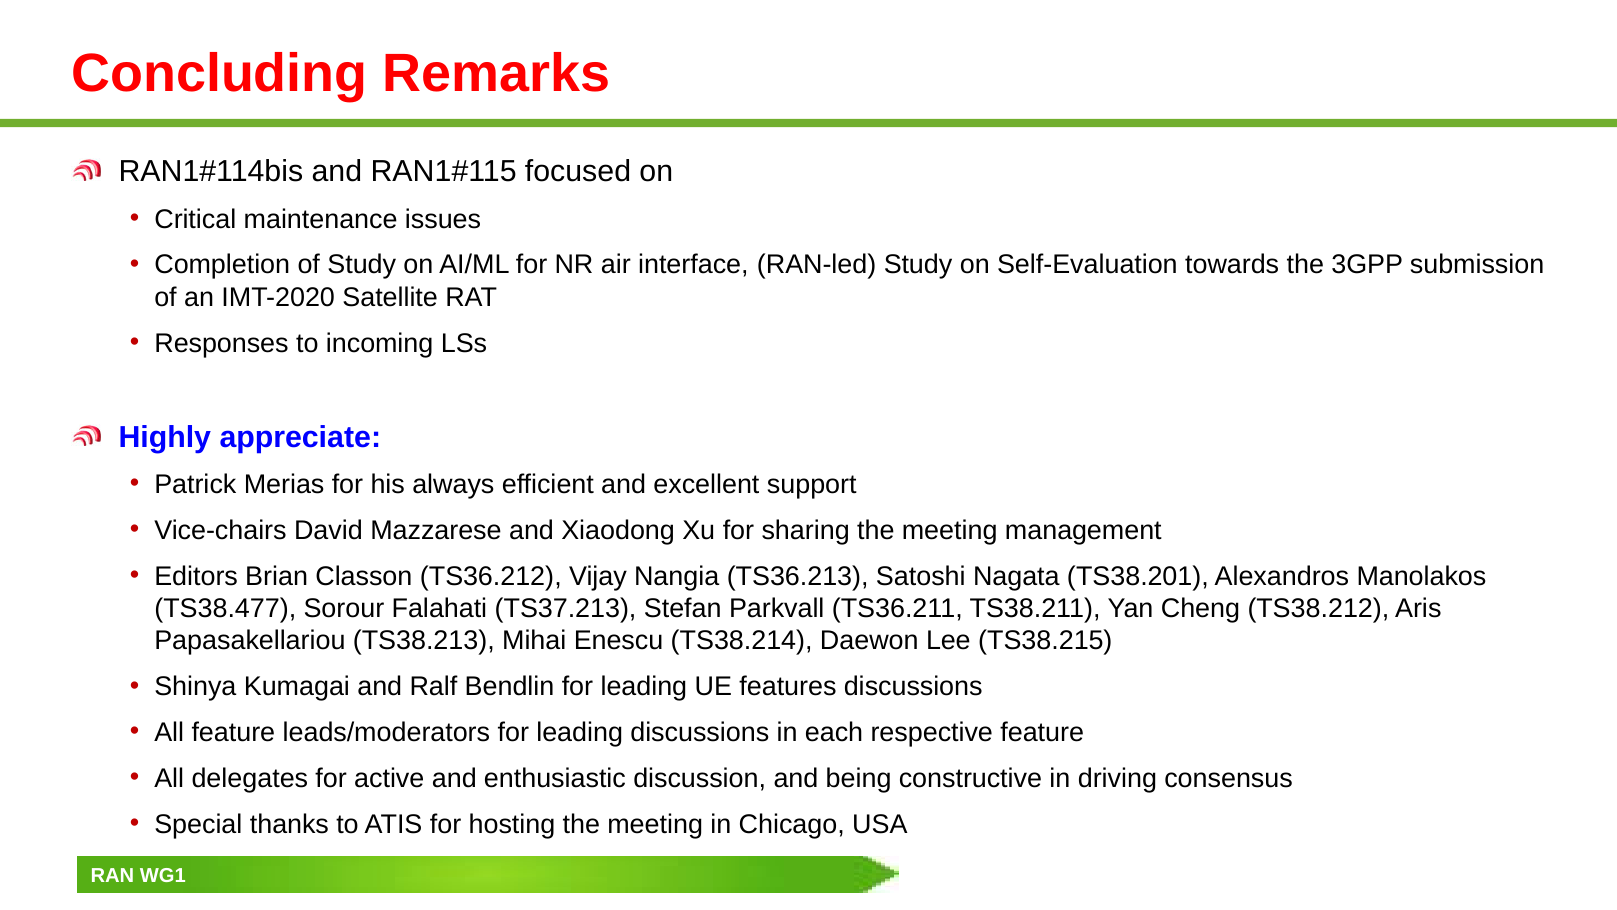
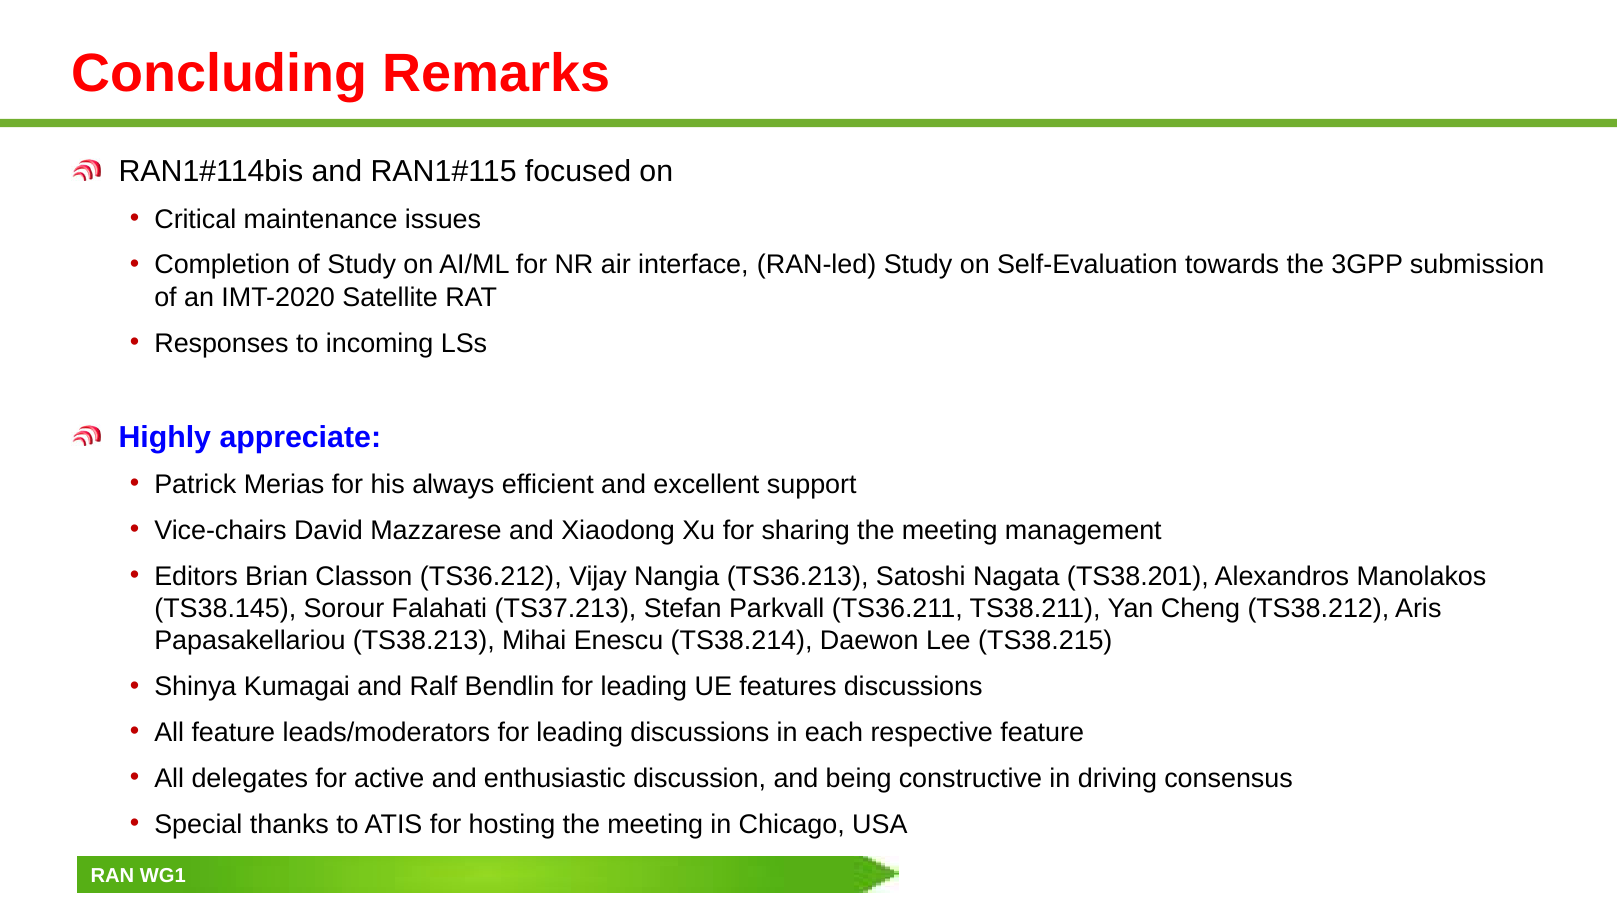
TS38.477: TS38.477 -> TS38.145 (225, 608)
